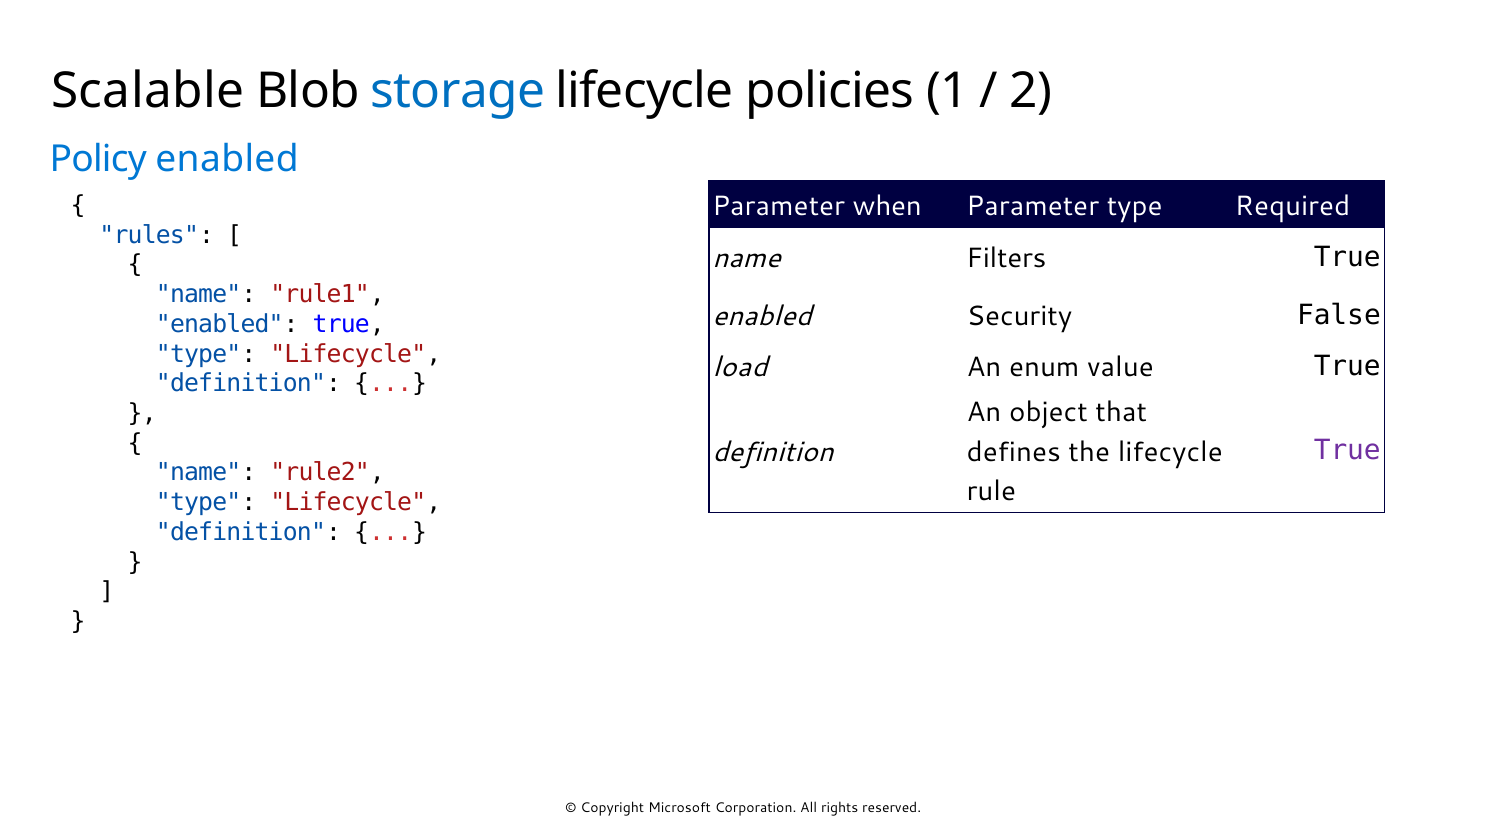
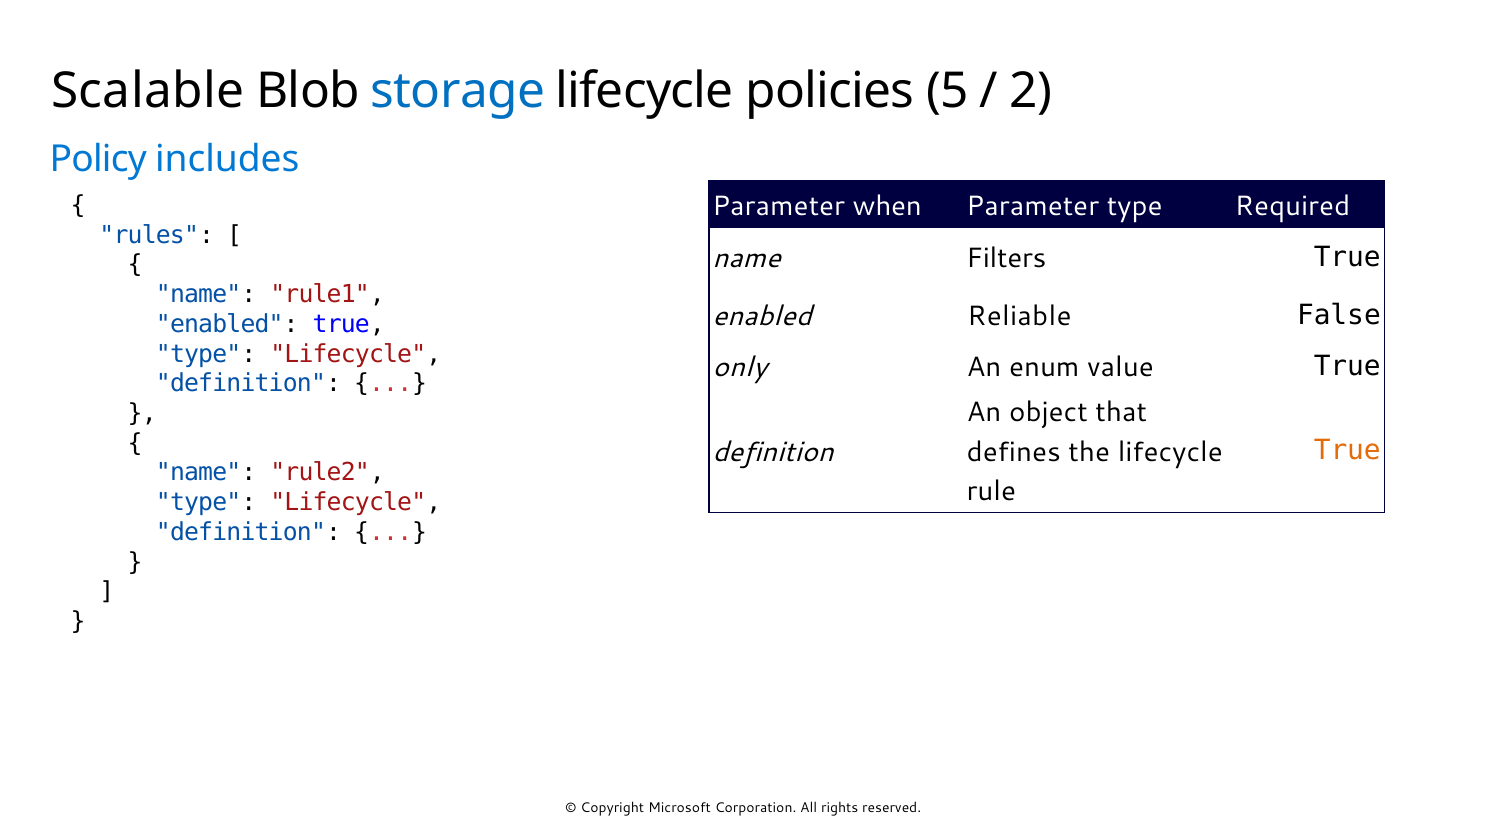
1: 1 -> 5 (947, 91)
Policy enabled: enabled -> includes (227, 159)
Security: Security -> Reliable (1019, 316)
load: load -> only (740, 367)
True colour: purple -> orange (1347, 451)
